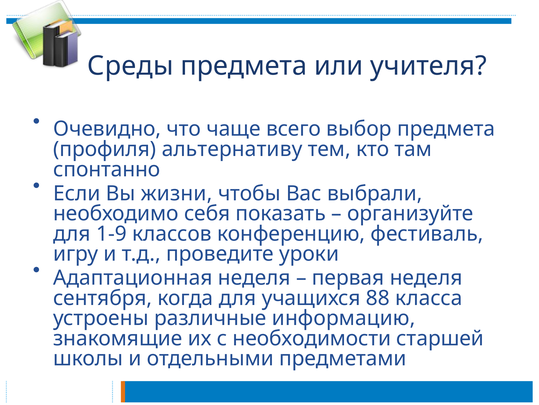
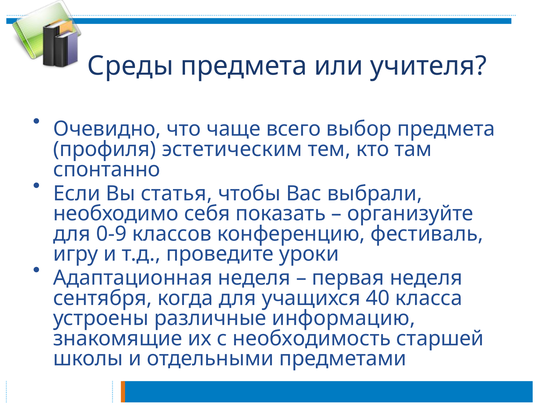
альтернативу: альтернативу -> эстетическим (232, 149)
жизни: жизни -> статья (177, 193)
1-9: 1-9 -> 0-9 (111, 233)
88: 88 -> 40 (378, 298)
необходимости: необходимости -> необходимость (312, 338)
